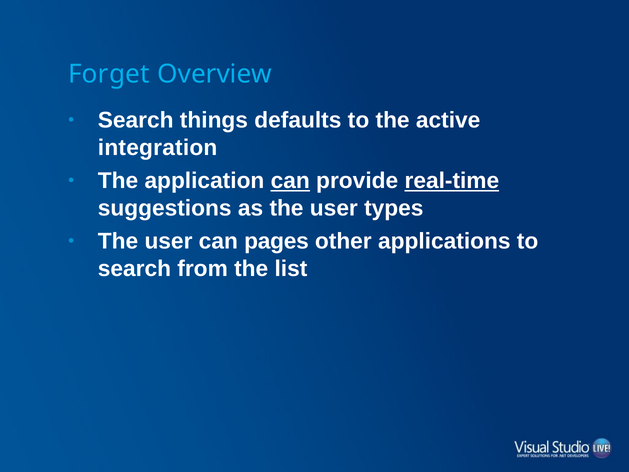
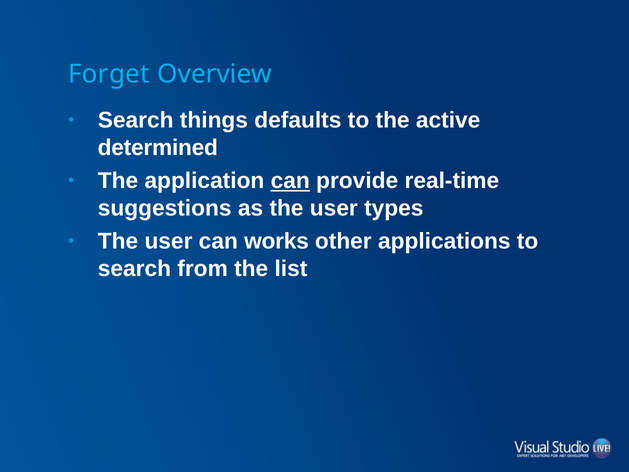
integration: integration -> determined (158, 148)
real-time underline: present -> none (452, 181)
pages: pages -> works (276, 241)
